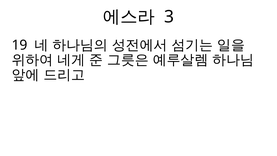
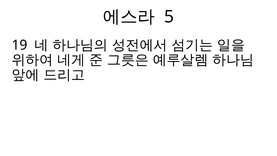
3: 3 -> 5 (169, 17)
